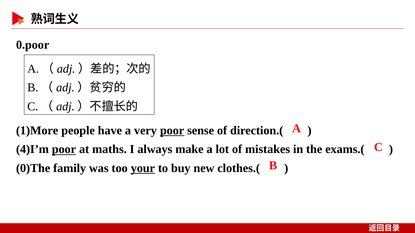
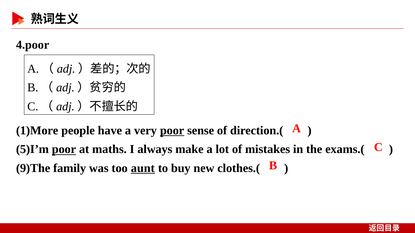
0.poor: 0.poor -> 4.poor (33, 45)
4)I’m: 4)I’m -> 5)I’m (32, 150)
0)The: 0)The -> 9)The (33, 168)
your: your -> aunt (143, 168)
